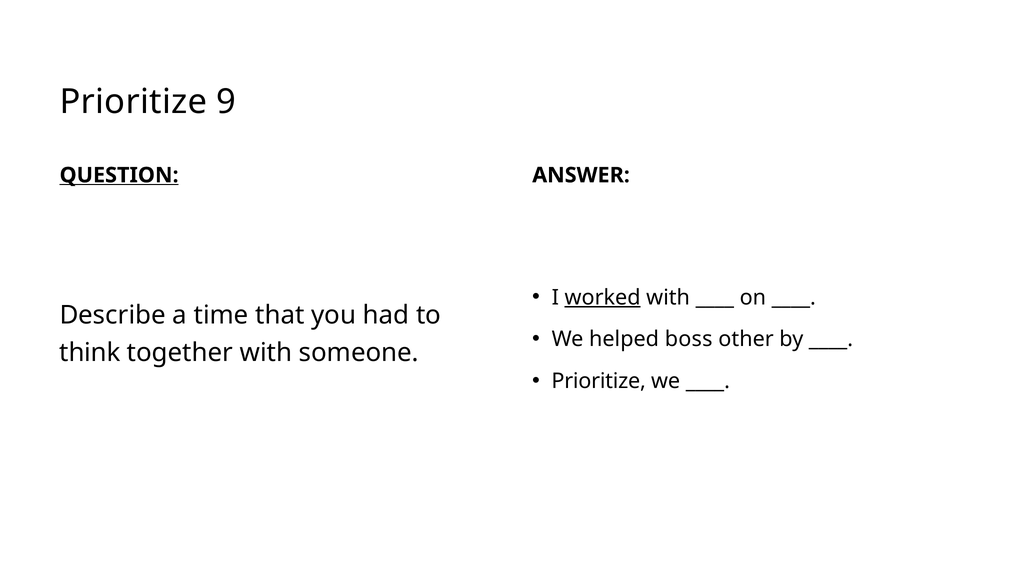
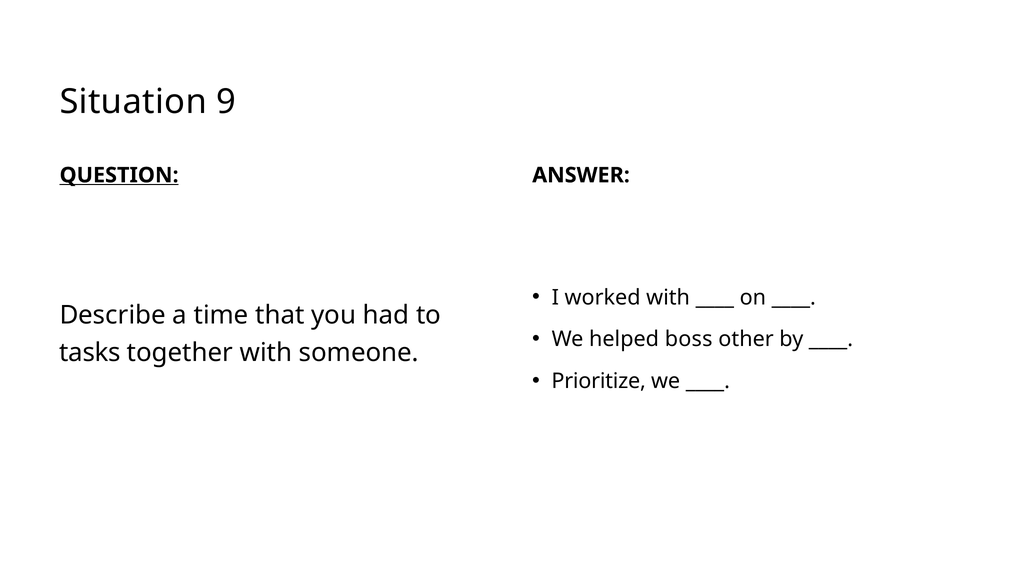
Prioritize: Prioritize -> Situation (133, 102)
worked underline: present -> none (603, 297)
think: think -> tasks (90, 352)
